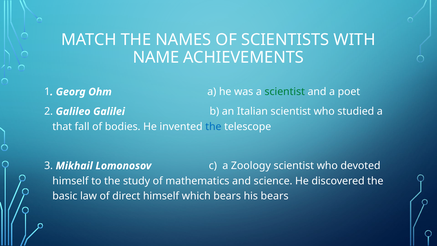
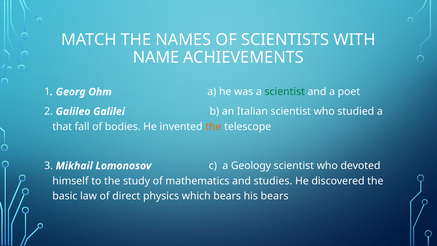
the colour: blue -> orange (213, 126)
Zoology: Zoology -> Geology (251, 166)
science: science -> studies (273, 181)
direct himself: himself -> physics (161, 196)
